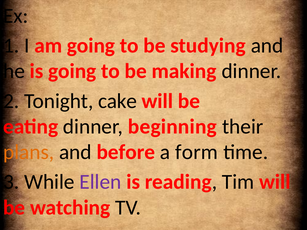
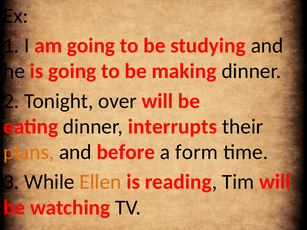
cake: cake -> over (118, 101)
beginning: beginning -> interrupts (172, 127)
Ellen colour: purple -> orange (100, 182)
